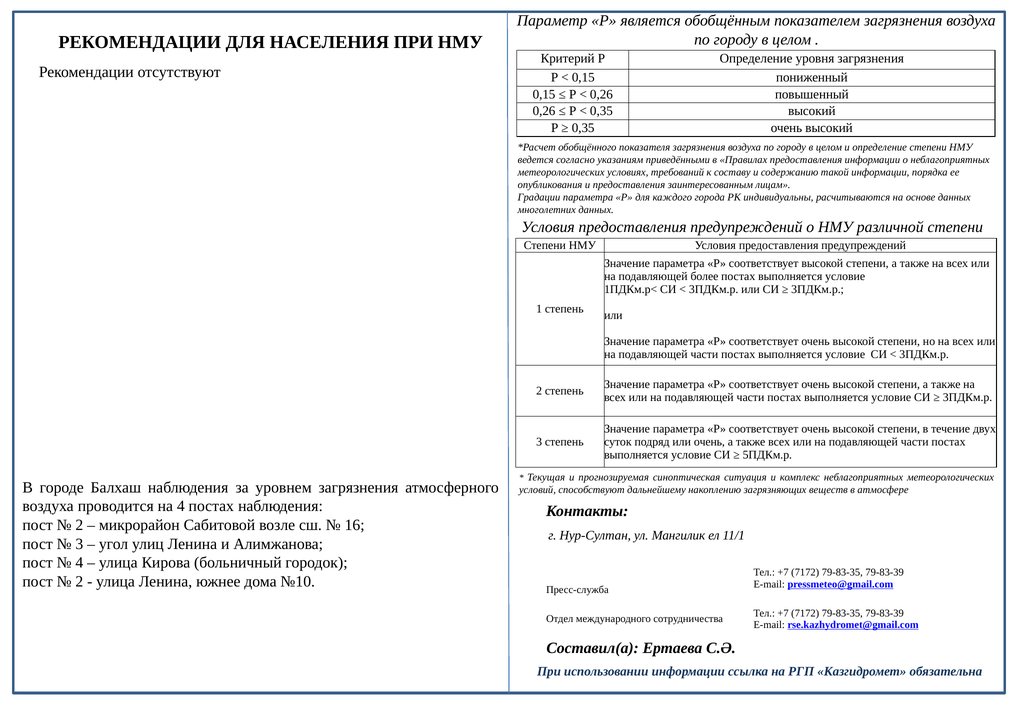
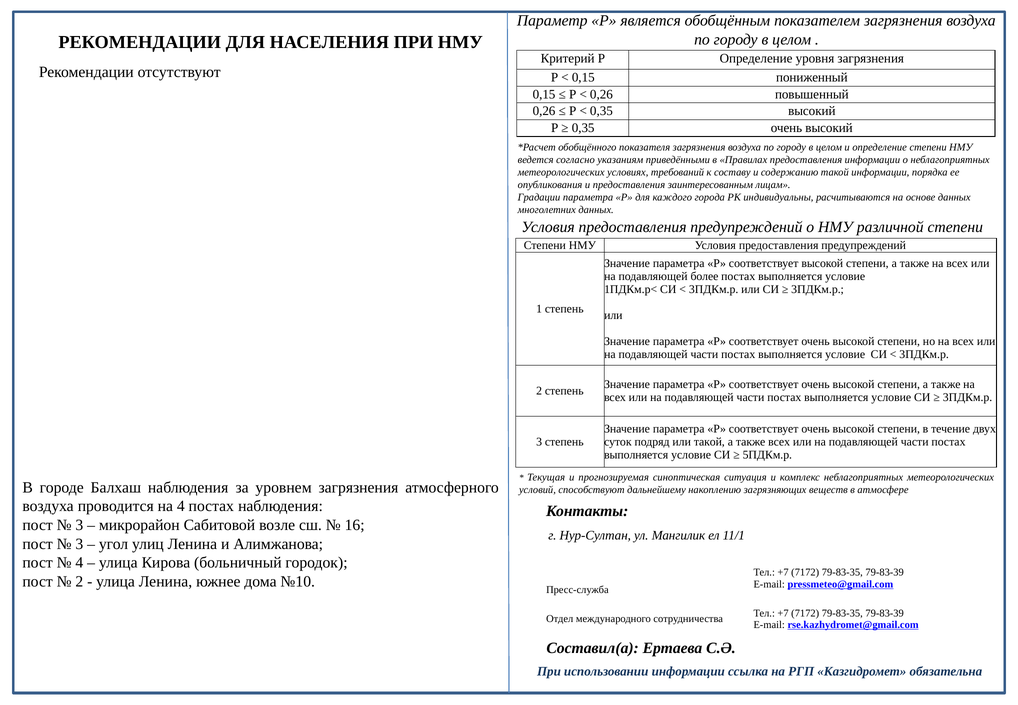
или очень: очень -> такой (709, 442)
2: 2 -> 3 (79, 525)
